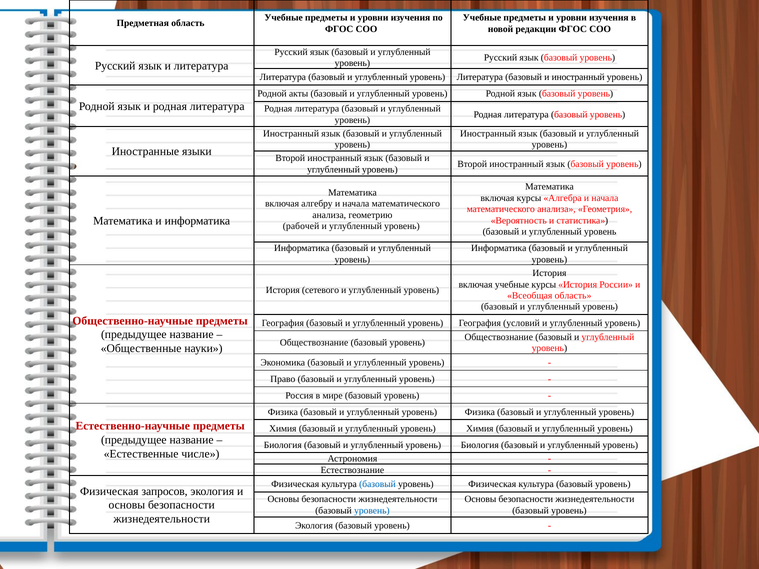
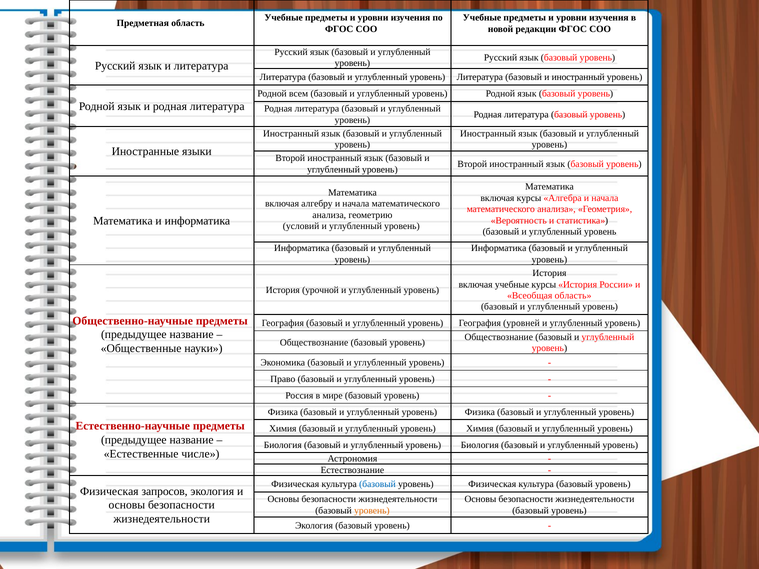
акты: акты -> всем (299, 94)
рабочей: рабочей -> условий (301, 226)
сетевого: сетевого -> урочной (320, 290)
условий: условий -> уровней (522, 323)
уровень colour: blue -> orange (372, 511)
